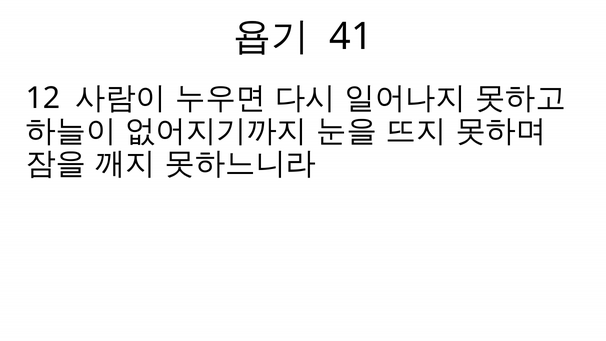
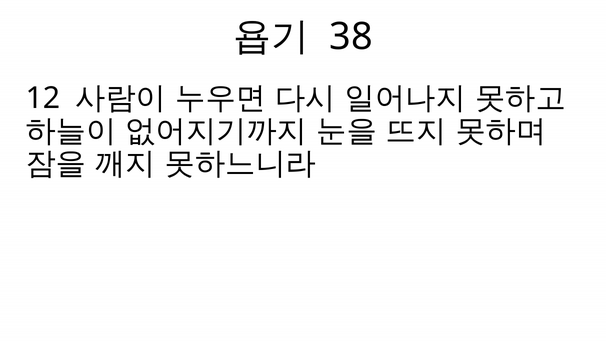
41: 41 -> 38 (351, 36)
